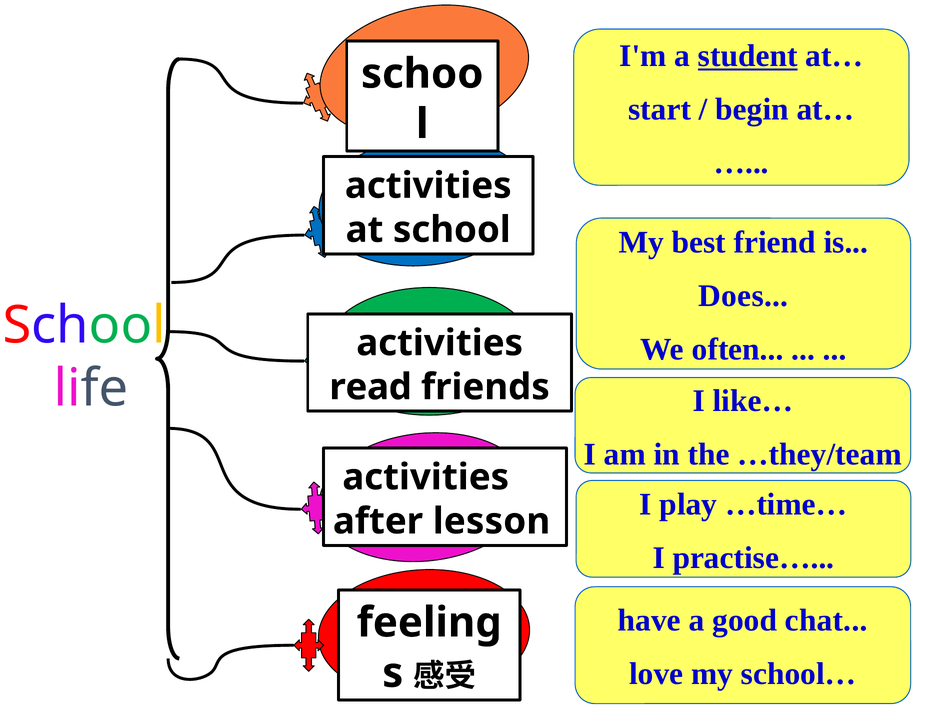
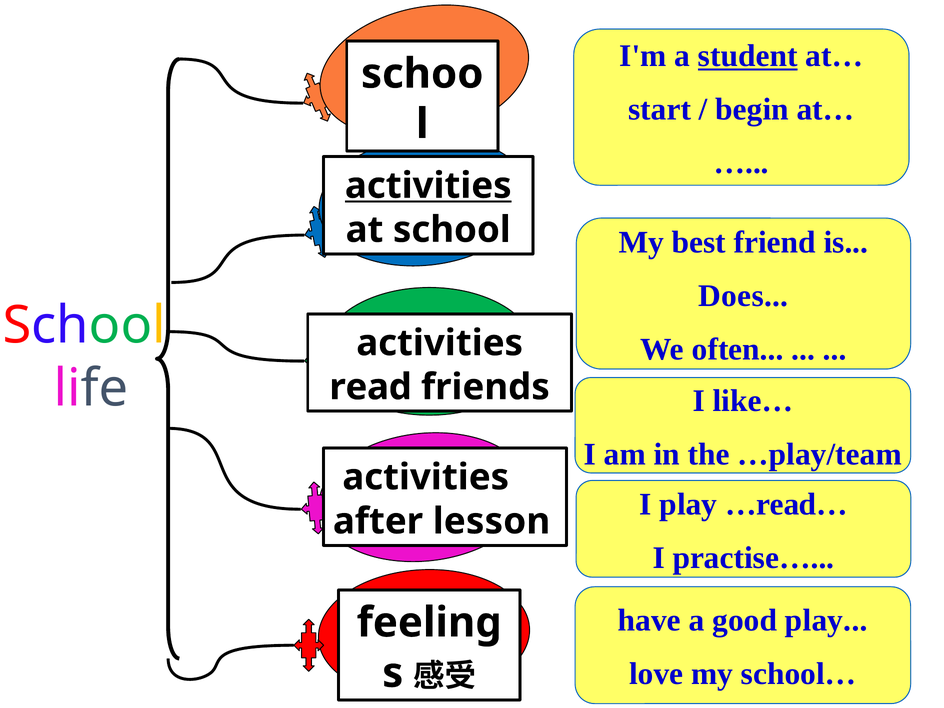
activities underline: none -> present (428, 186)
…they/team: …they/team -> …play/team (820, 454)
…time…: …time… -> …read… (786, 504)
good chat: chat -> play (826, 621)
